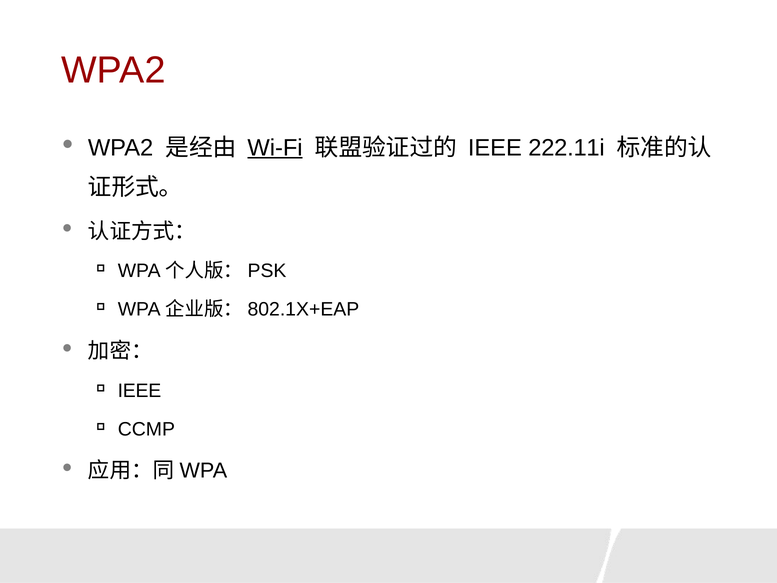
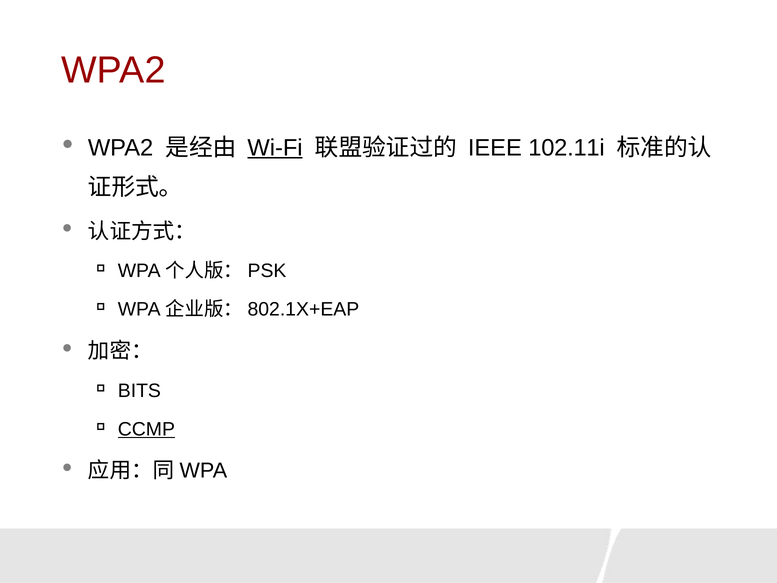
222.11i: 222.11i -> 102.11i (567, 148)
IEEE: IEEE -> BITS (139, 391)
CCMP underline: none -> present (146, 429)
